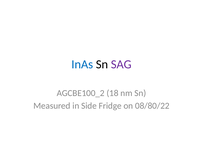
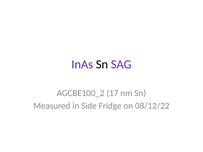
InAs colour: blue -> purple (82, 64)
18: 18 -> 17 (113, 93)
08/80/22: 08/80/22 -> 08/12/22 (152, 106)
